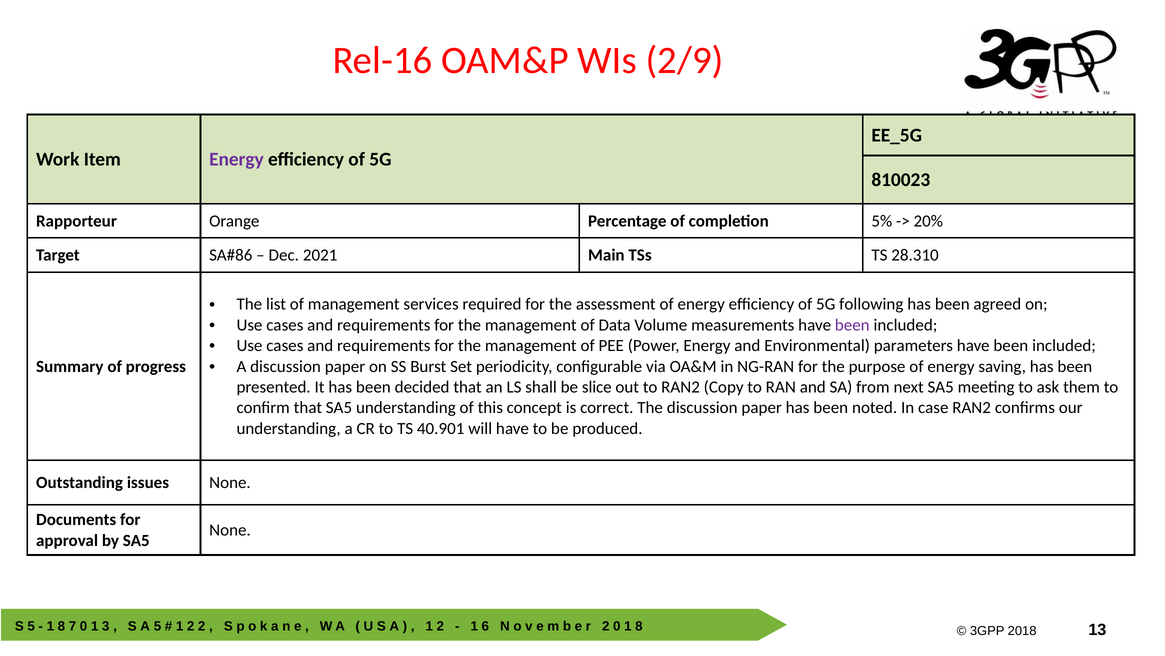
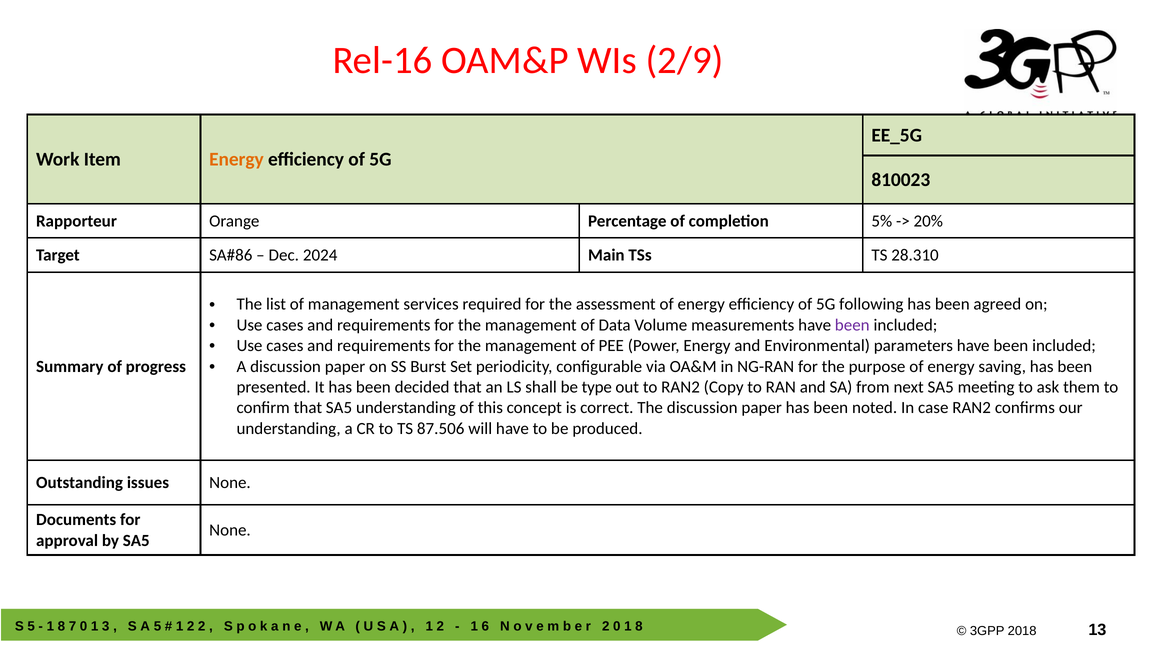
Energy colour: purple -> orange (236, 159)
2021: 2021 -> 2024 (320, 255)
slice: slice -> type (597, 387)
40.901: 40.901 -> 87.506 (441, 428)
